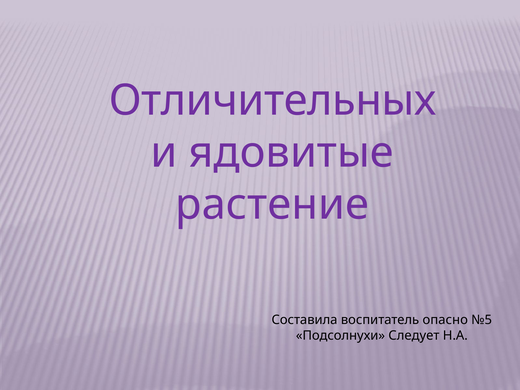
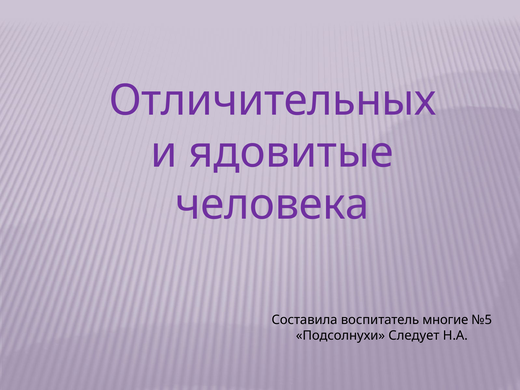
растение: растение -> человека (272, 205)
опасно: опасно -> многие (445, 320)
